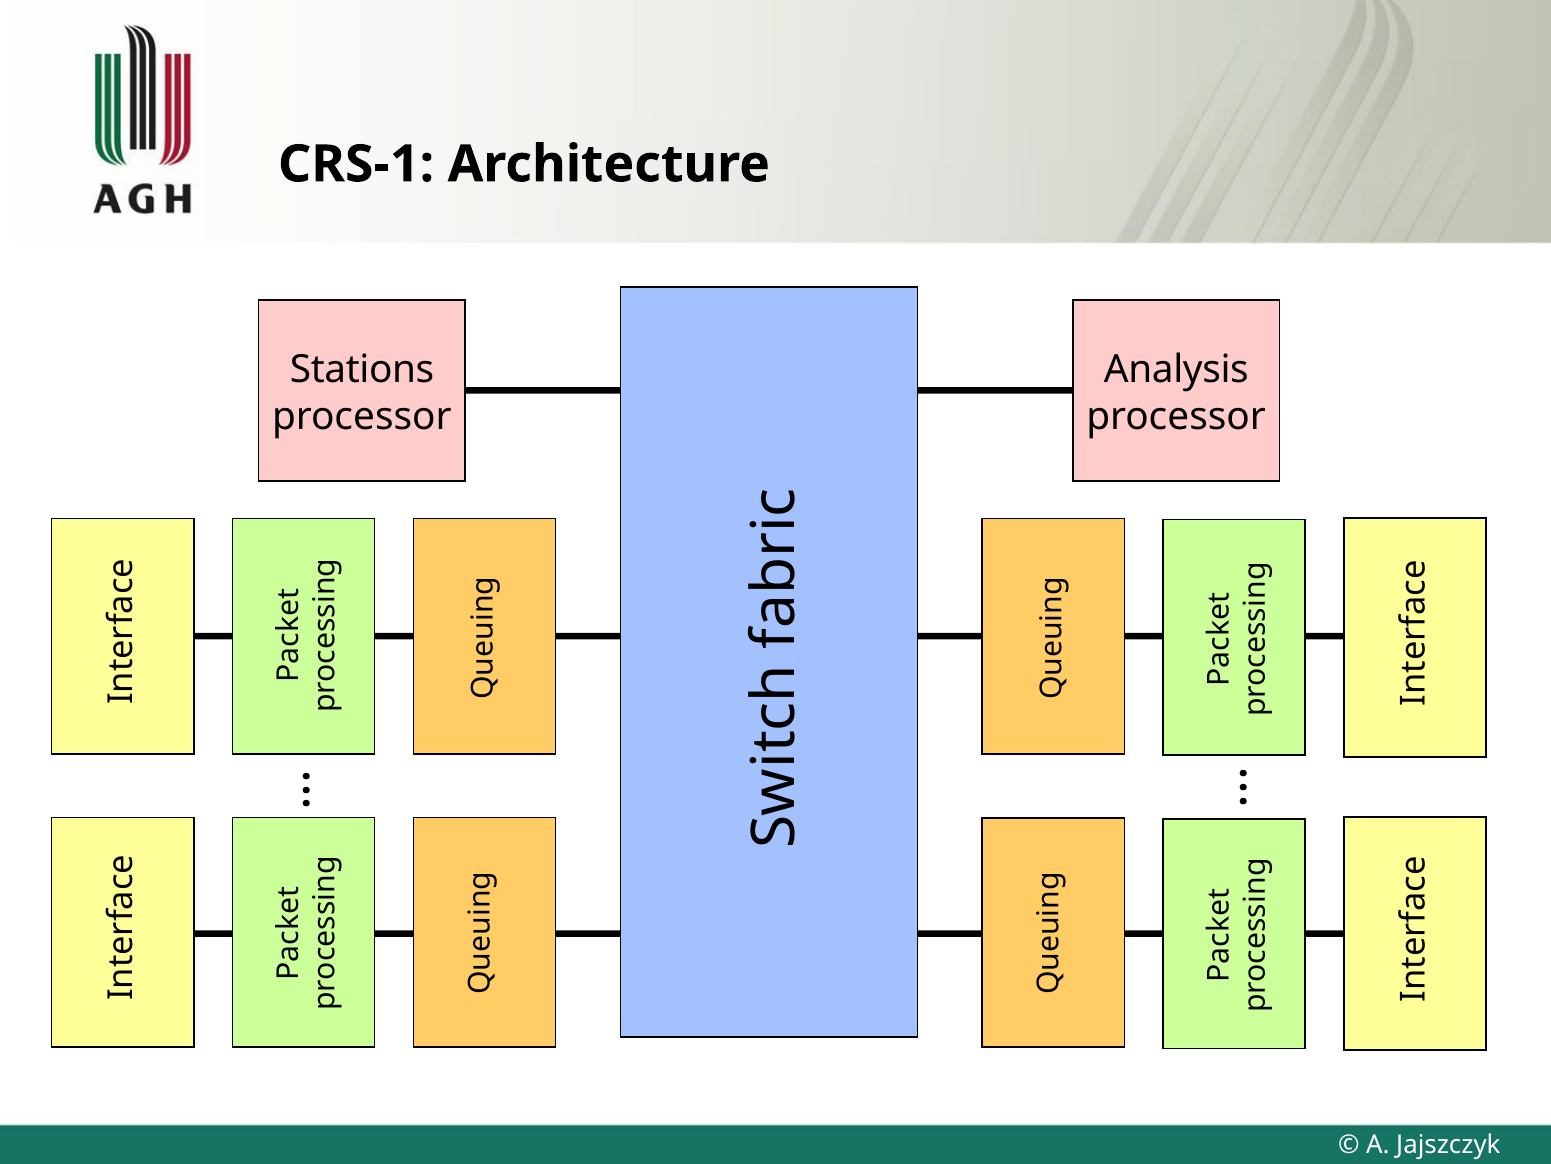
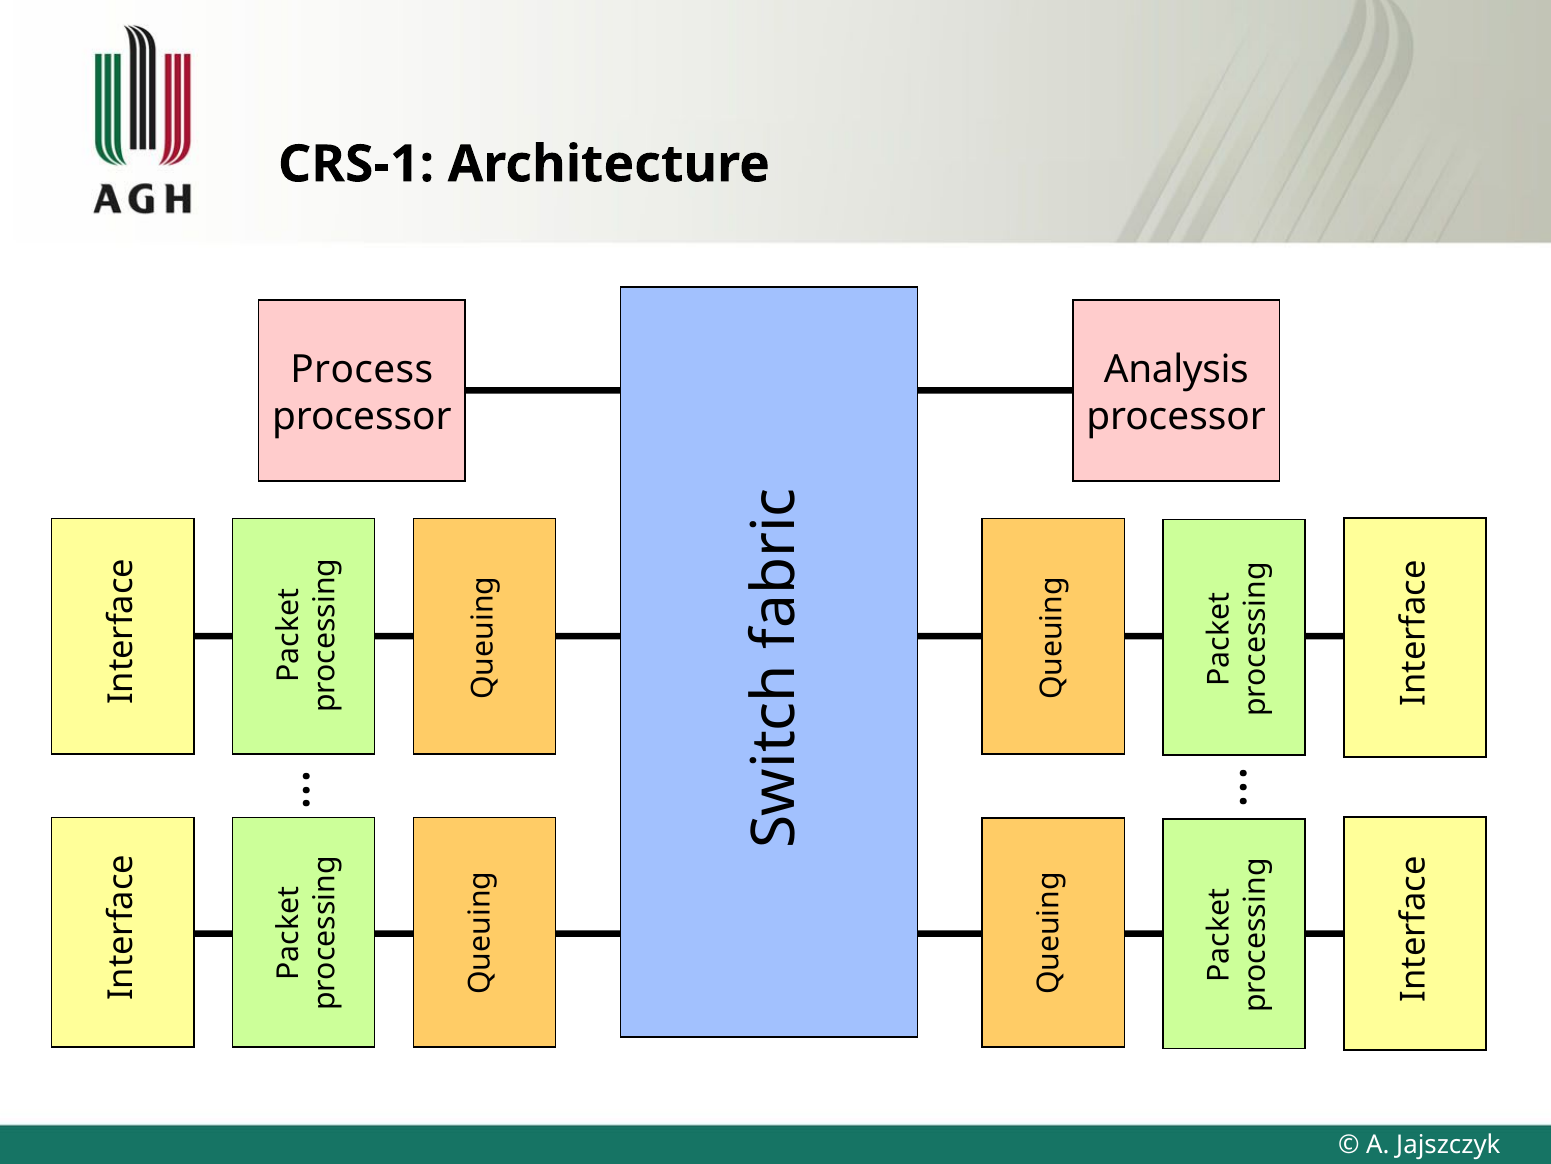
Stations: Stations -> Process (362, 370)
